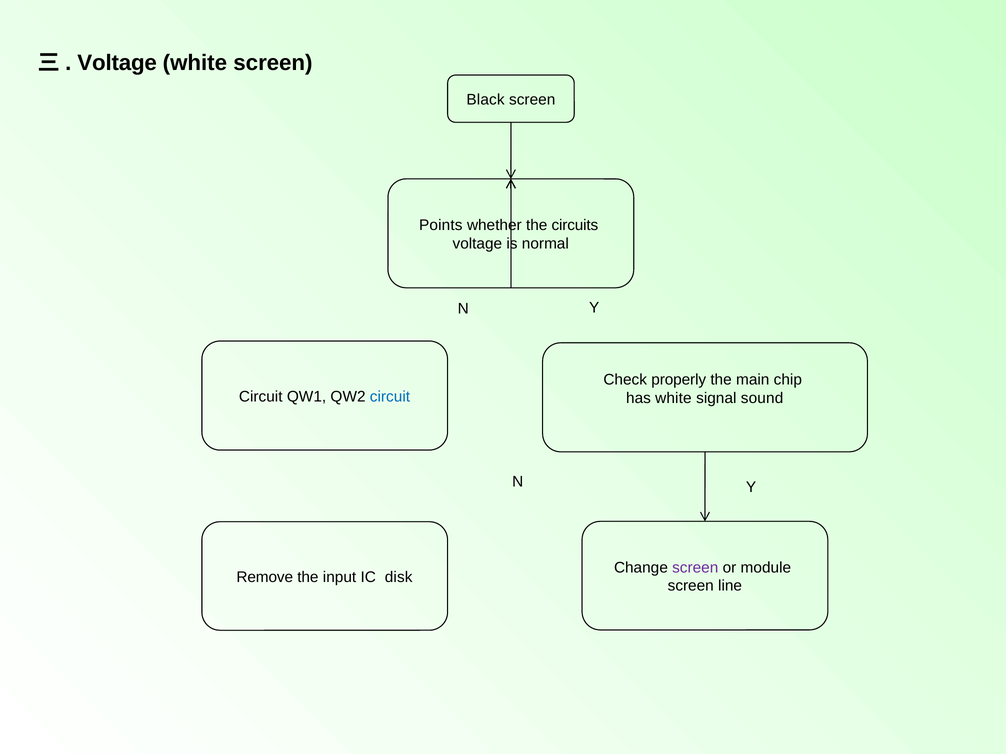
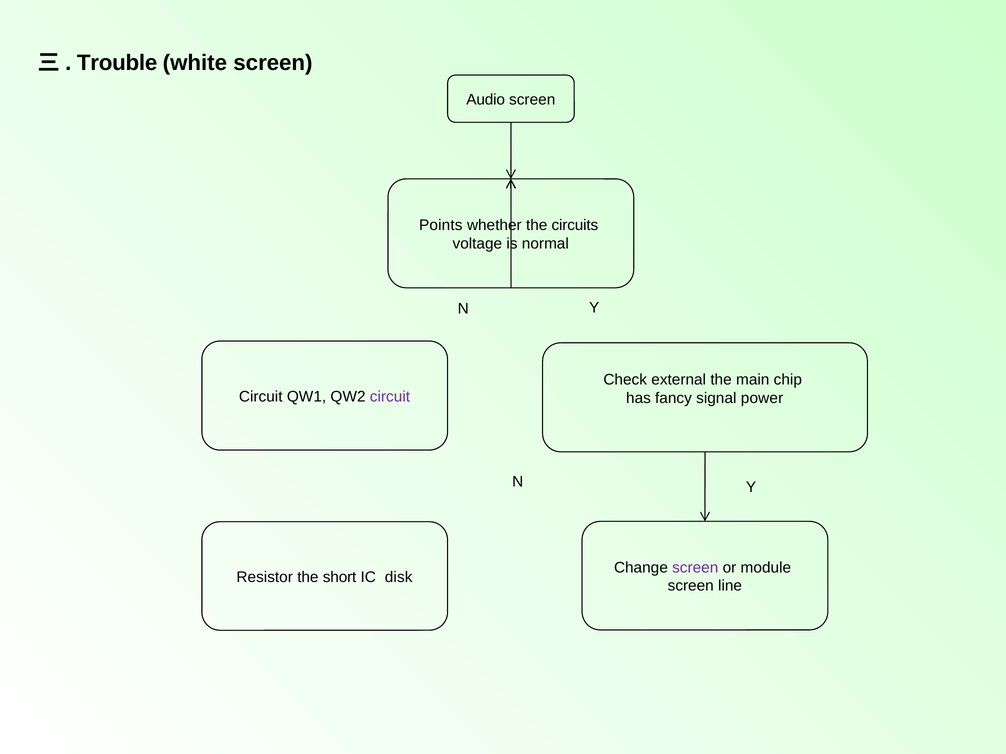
Voltage: Voltage -> Trouble (117, 63)
Black: Black -> Audio (486, 100)
properly: properly -> external (679, 380)
circuit colour: blue -> purple (390, 397)
has white: white -> fancy (673, 399)
sound: sound -> power (762, 399)
Remove: Remove -> Resistor (265, 577)
input: input -> short (340, 577)
